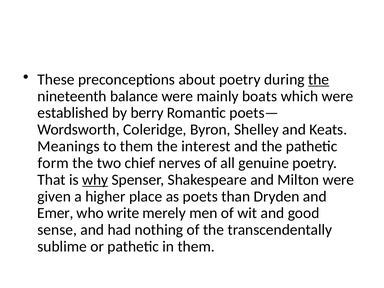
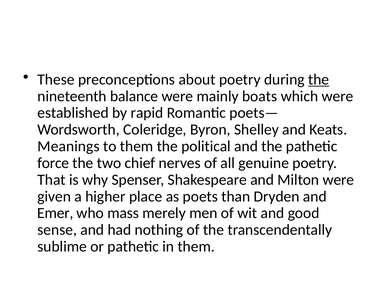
berry: berry -> rapid (147, 113)
interest: interest -> political (206, 146)
form: form -> force (53, 163)
why underline: present -> none (95, 180)
write: write -> mass (123, 213)
